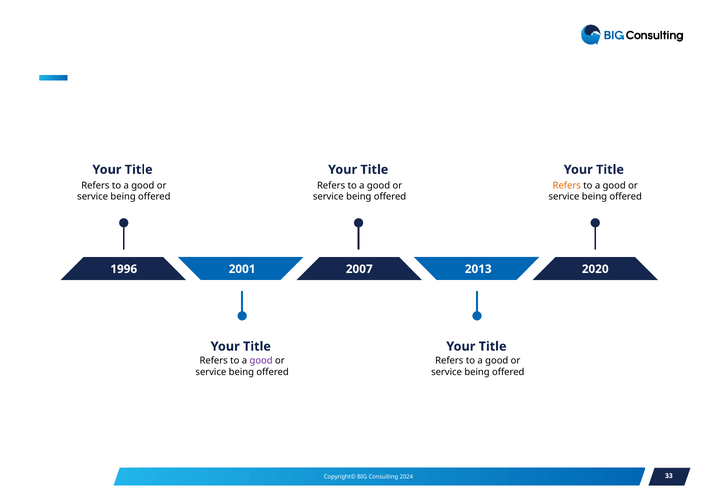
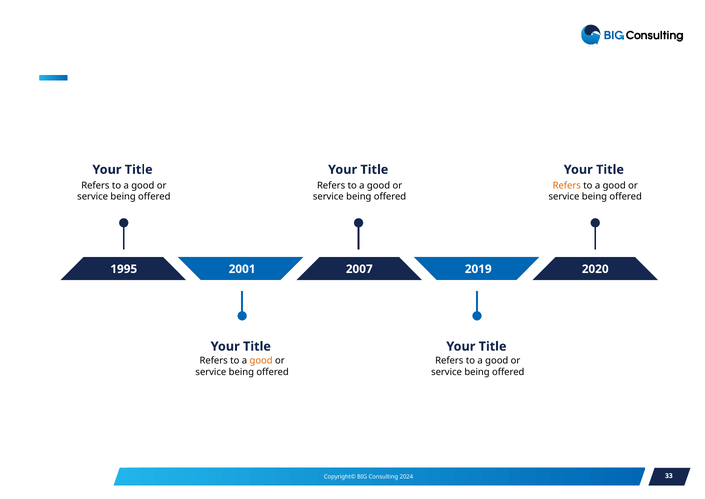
1996: 1996 -> 1995 (124, 269)
2013: 2013 -> 2019 (478, 269)
good colour: purple -> orange (261, 360)
